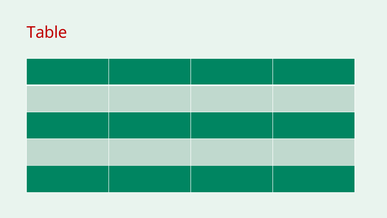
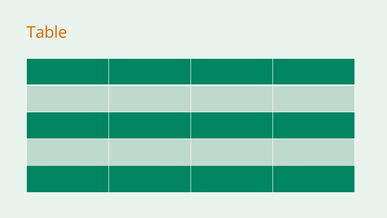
Table colour: red -> orange (47, 33)
